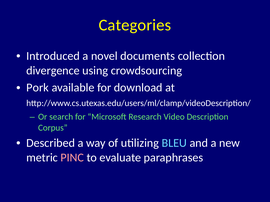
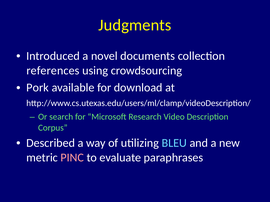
Categories: Categories -> Judgments (135, 25)
divergence: divergence -> references (53, 71)
